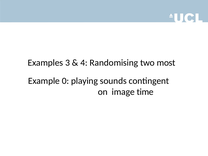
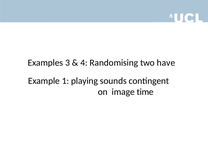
most: most -> have (166, 63)
0: 0 -> 1 (65, 81)
